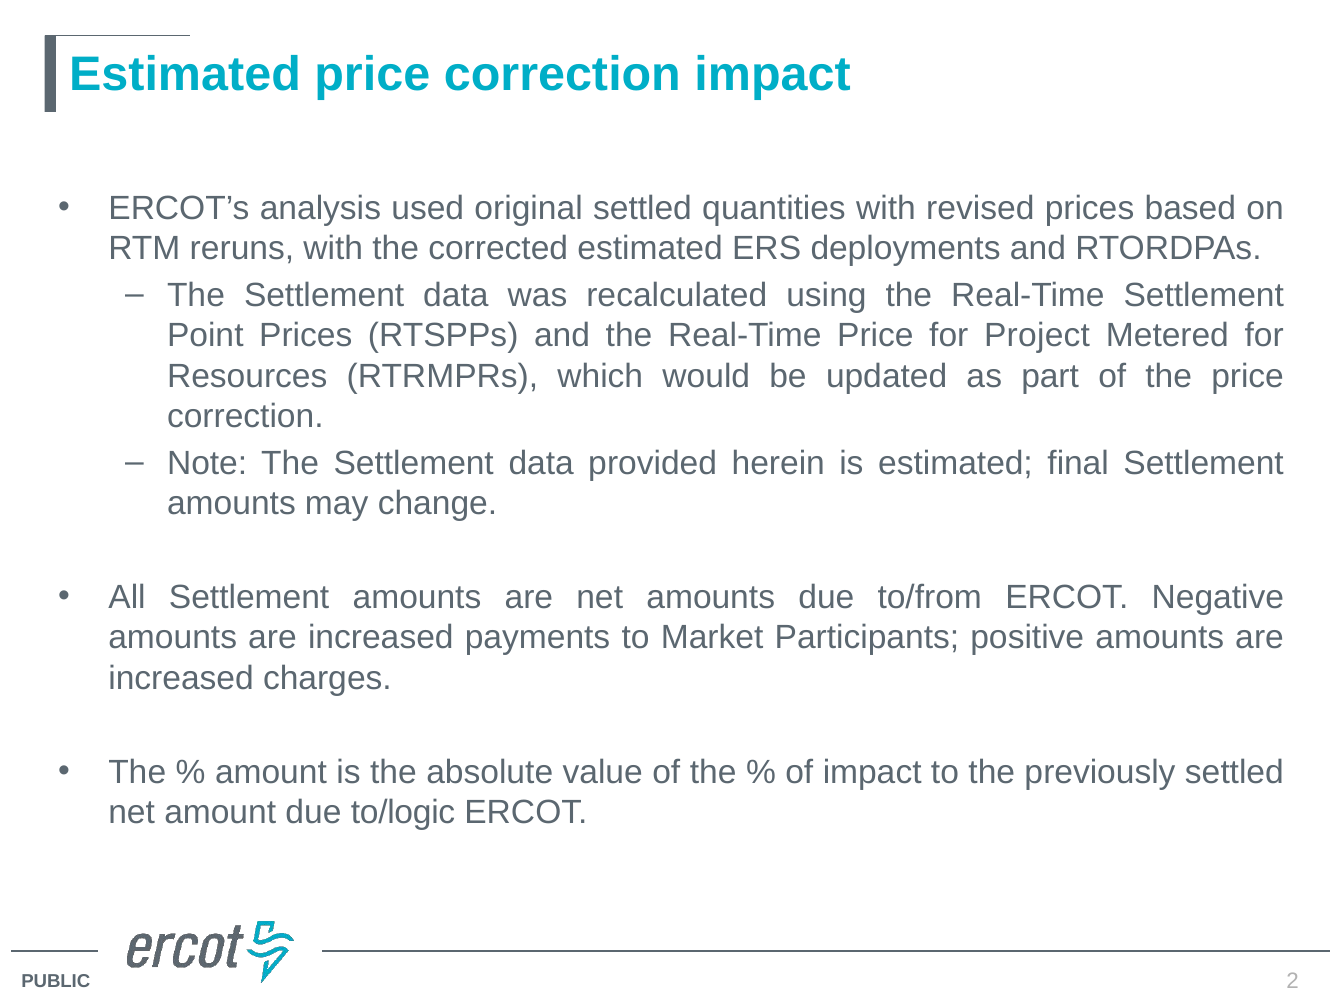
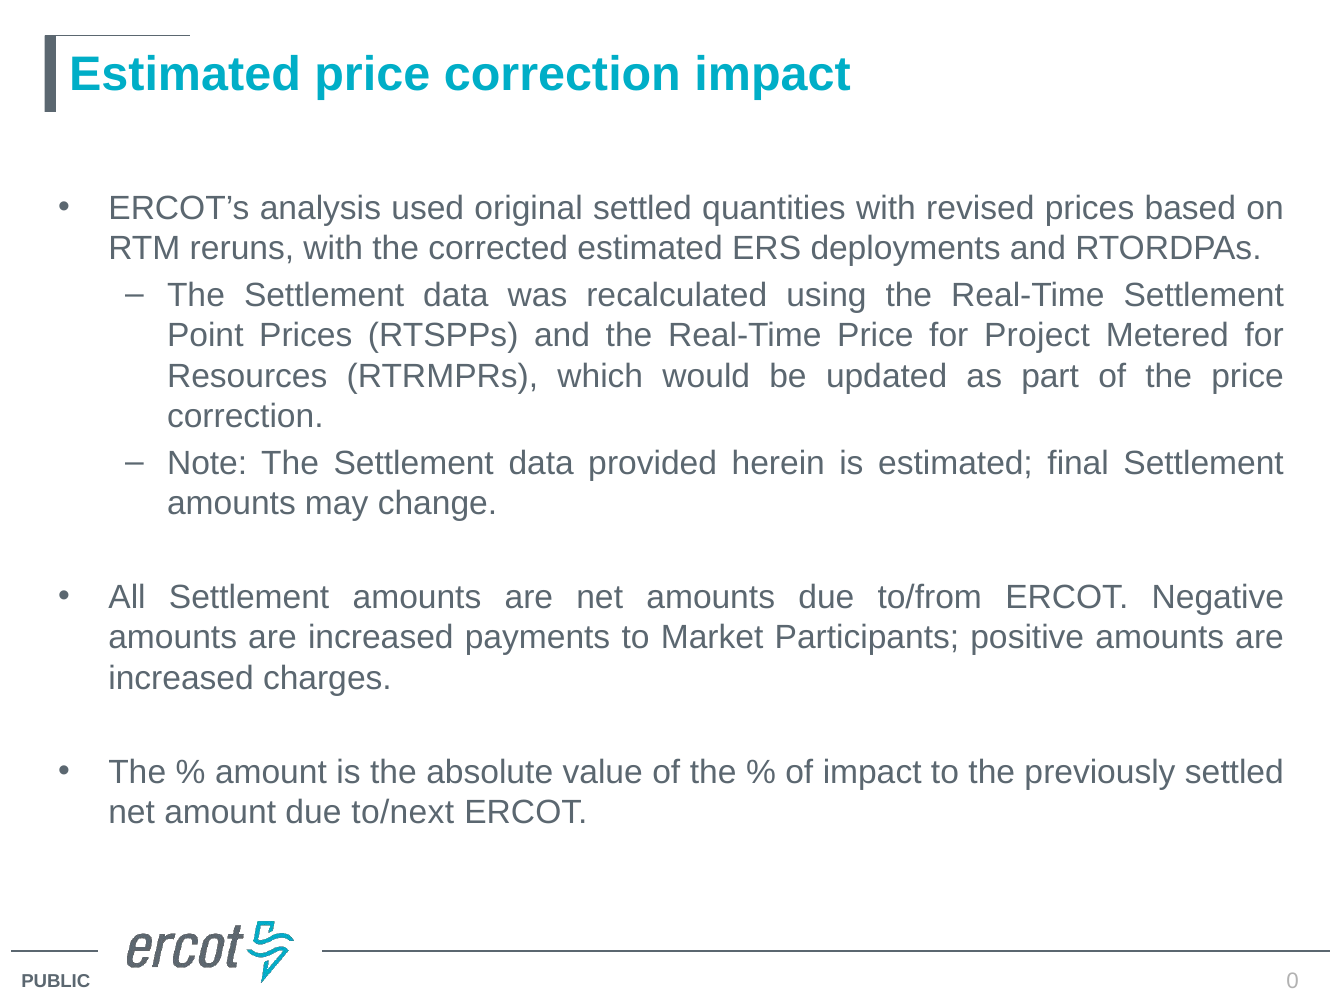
to/logic: to/logic -> to/next (403, 813)
2: 2 -> 0 (1293, 981)
